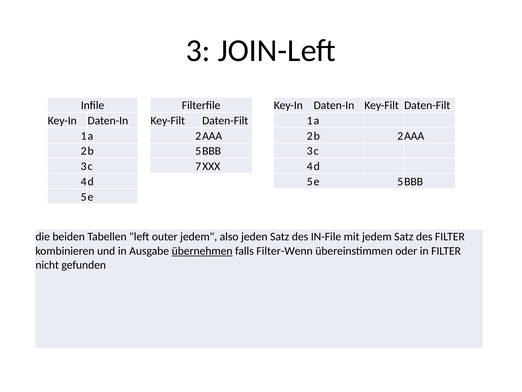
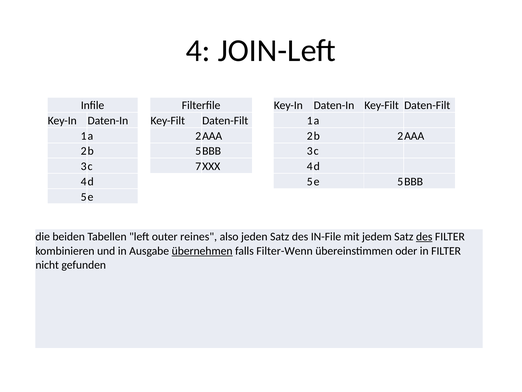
3: 3 -> 4 (198, 51)
outer jedem: jedem -> reines (199, 236)
des underline: none -> present (424, 236)
